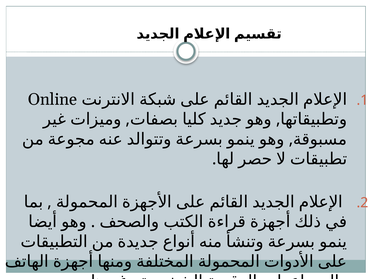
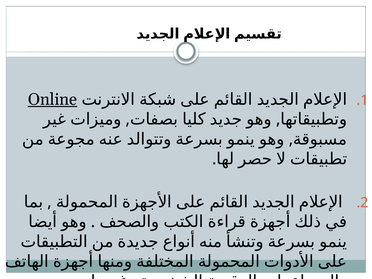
Online underline: none -> present (52, 99)
